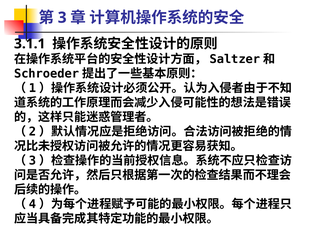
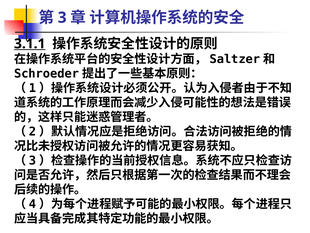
3.1.1 underline: none -> present (30, 44)
